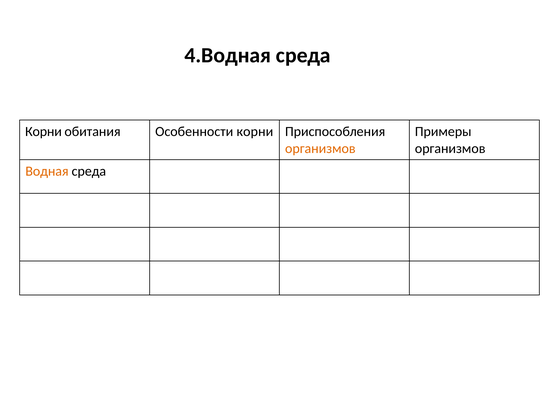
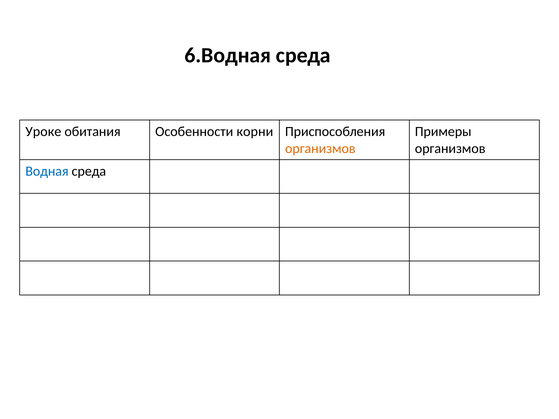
4.Водная: 4.Водная -> 6.Водная (228, 55)
Корни: Корни -> Уроке (43, 132)
Водная colour: orange -> blue (47, 171)
